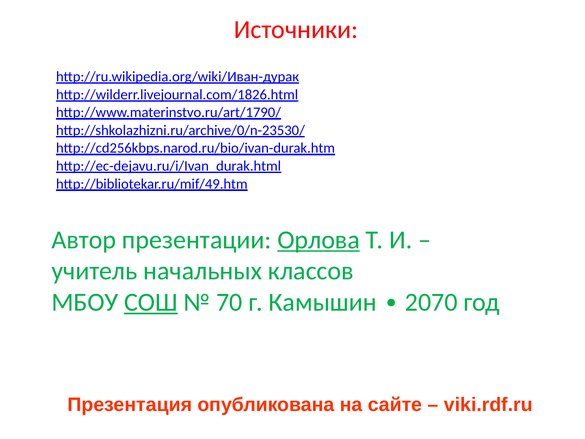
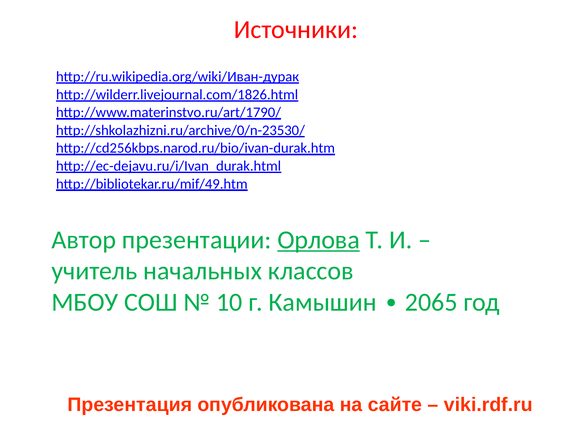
СОШ underline: present -> none (151, 302)
70: 70 -> 10 (229, 302)
2070: 2070 -> 2065 (431, 302)
